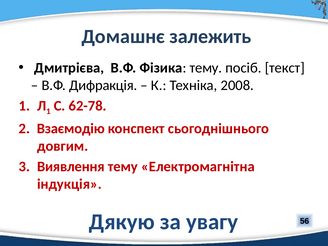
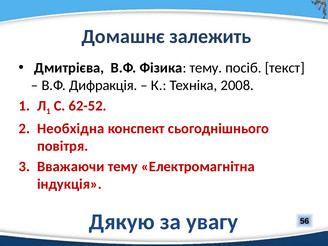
62-78: 62-78 -> 62-52 (88, 106)
Взаємодію: Взаємодію -> Необхідна (71, 129)
довгим: довгим -> повітря (63, 146)
Виявлення: Виявлення -> Вважаючи (71, 166)
